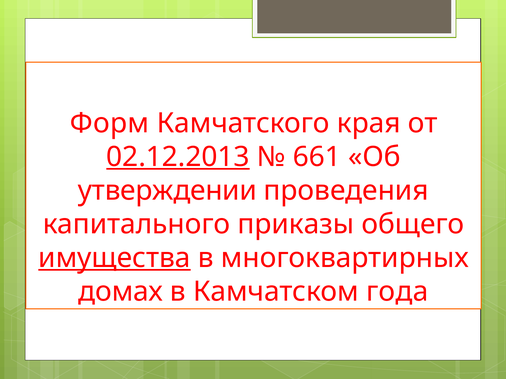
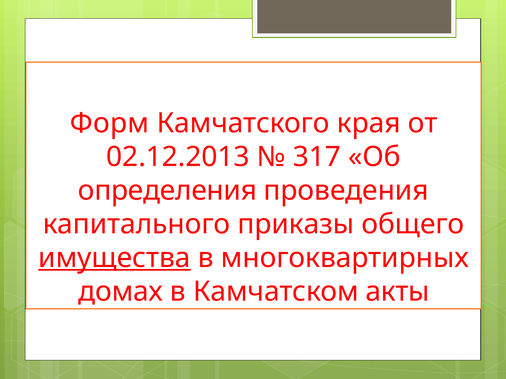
02.12.2013 underline: present -> none (178, 157)
661: 661 -> 317 (317, 157)
утверждении: утверждении -> определения (167, 191)
года: года -> акты (398, 292)
